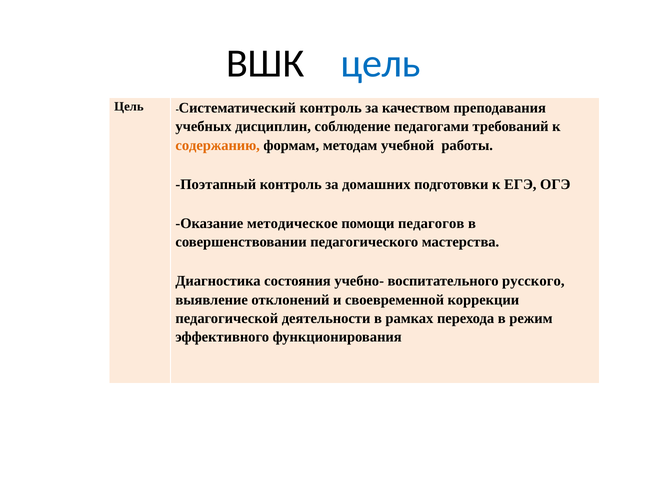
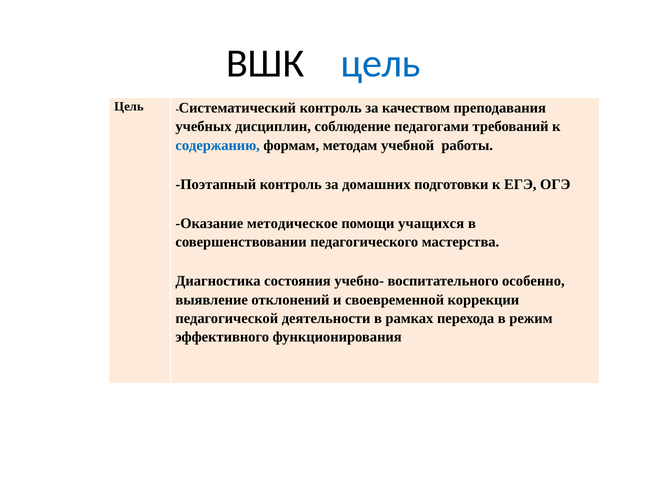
содержанию colour: orange -> blue (218, 145)
педагогов: педагогов -> учащихся (431, 223)
русского: русского -> особенно (533, 281)
